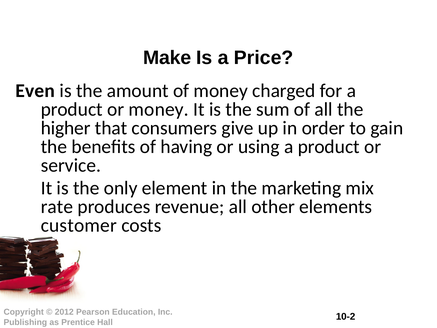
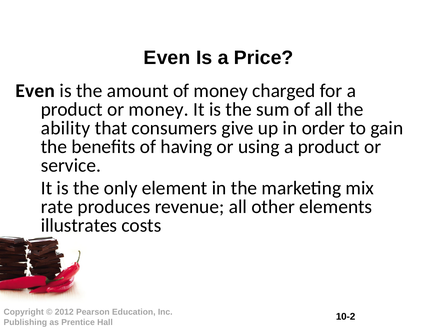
Make: Make -> Even (167, 58)
higher: higher -> ability (66, 128)
customer: customer -> illustrates (79, 225)
